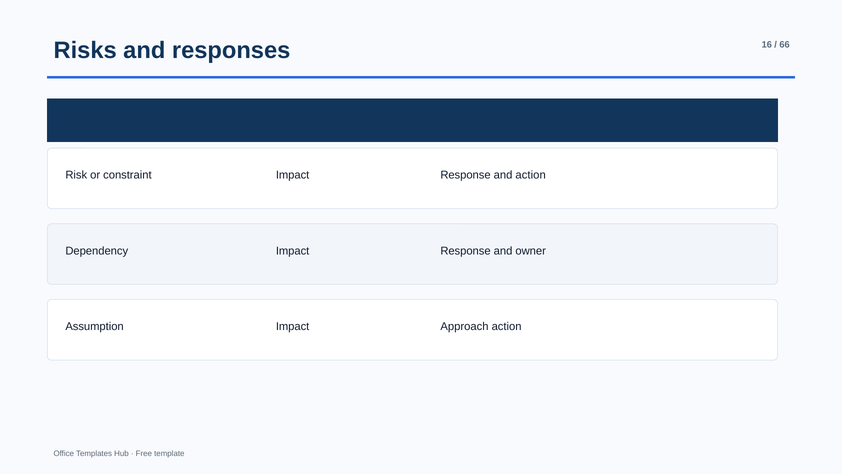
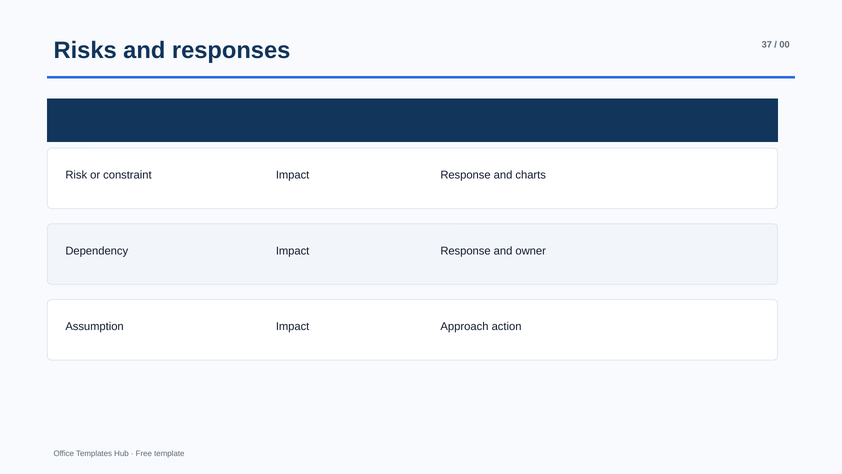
16: 16 -> 37 (767, 45)
66: 66 -> 00 (785, 45)
and action: action -> charts (531, 175)
